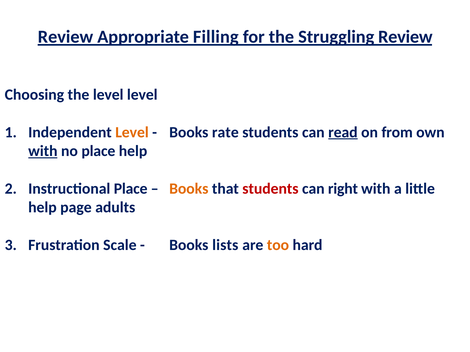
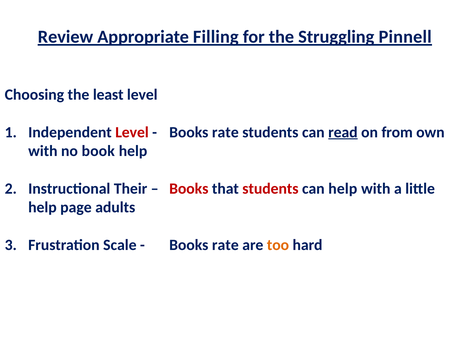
Struggling Review: Review -> Pinnell (405, 37)
the level: level -> least (108, 95)
Level colour: orange -> red (132, 132)
with underline: present -> none (43, 151)
no place: place -> book (98, 151)
Instructional Place: Place -> Their (131, 189)
Books colour: orange -> red (189, 189)
can right: right -> help (343, 189)
lists: lists -> rate (225, 245)
